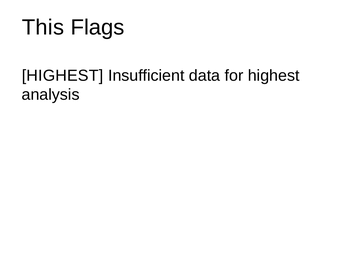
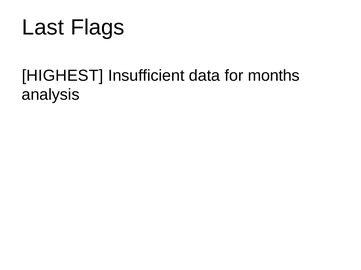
This: This -> Last (43, 27)
for highest: highest -> months (274, 76)
